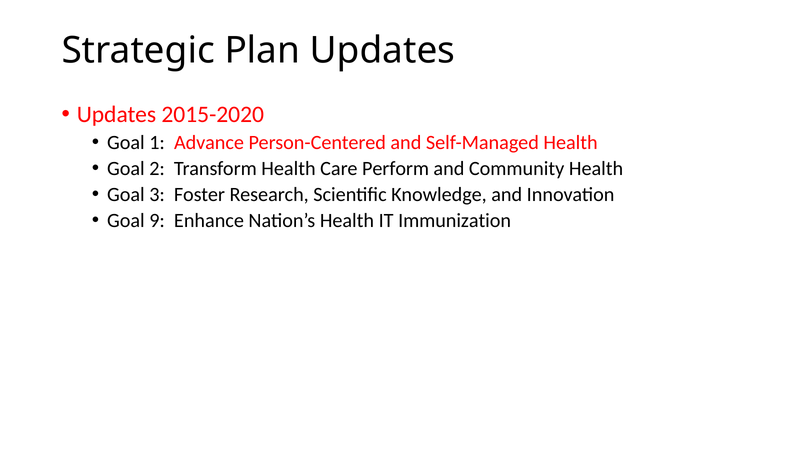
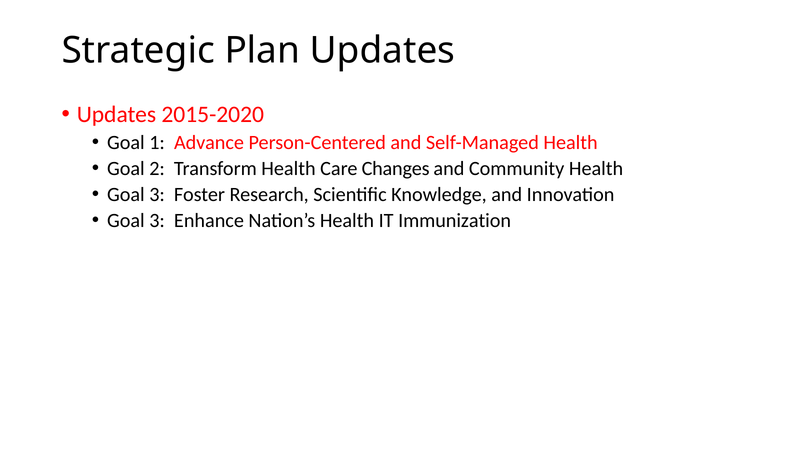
Perform: Perform -> Changes (396, 168)
9: 9 -> 3 (157, 220)
